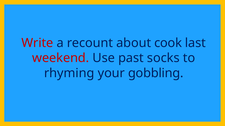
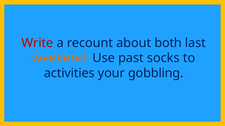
cook: cook -> both (168, 43)
weekend colour: red -> orange (61, 58)
rhyming: rhyming -> activities (69, 73)
